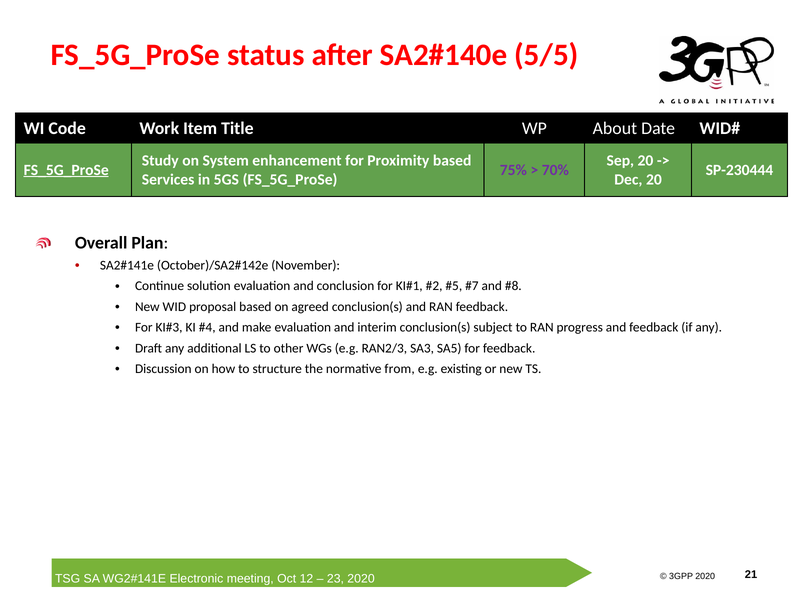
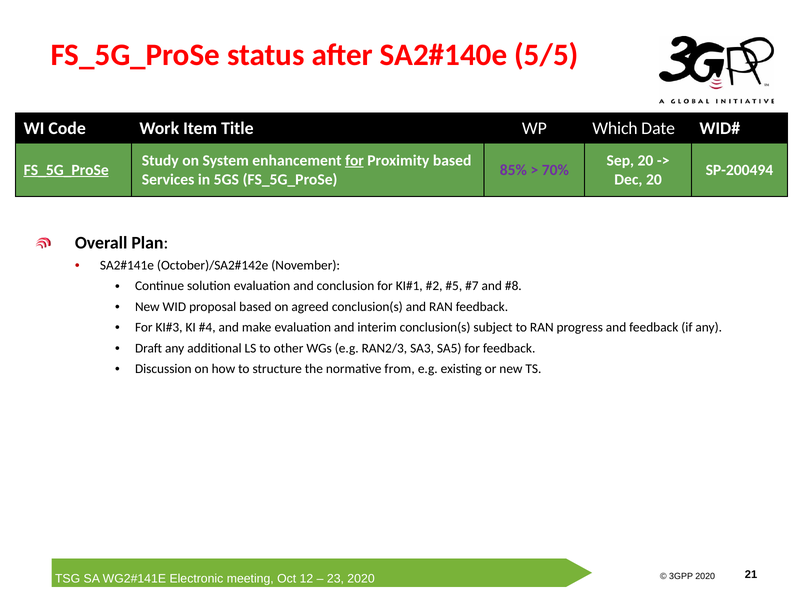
About: About -> Which (615, 128)
for underline: none -> present (354, 160)
75%: 75% -> 85% (513, 170)
SP-230444: SP-230444 -> SP-200494 (739, 170)
